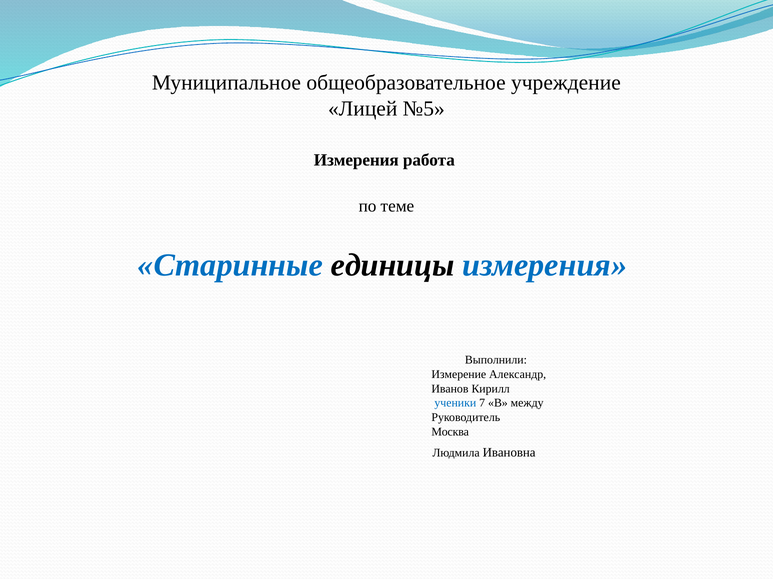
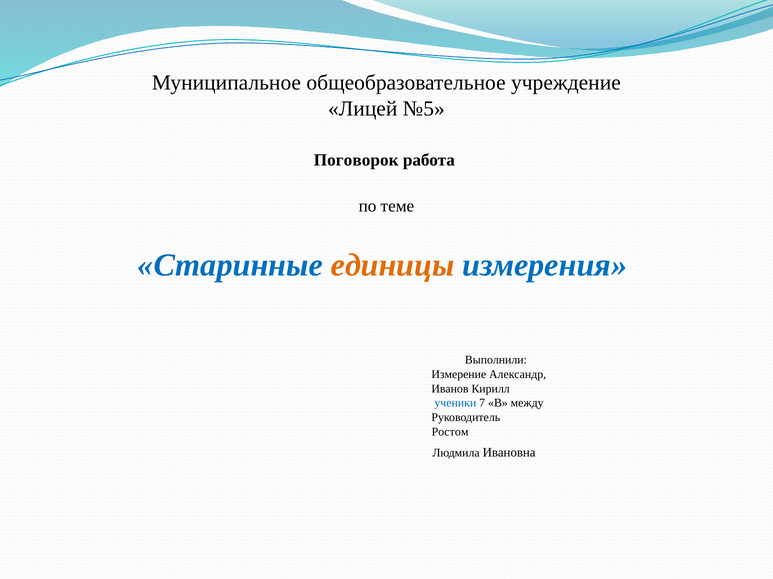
Измерения: Измерения -> Поговорок (356, 160)
единицы colour: black -> orange (393, 266)
Москва: Москва -> Ростом (450, 432)
